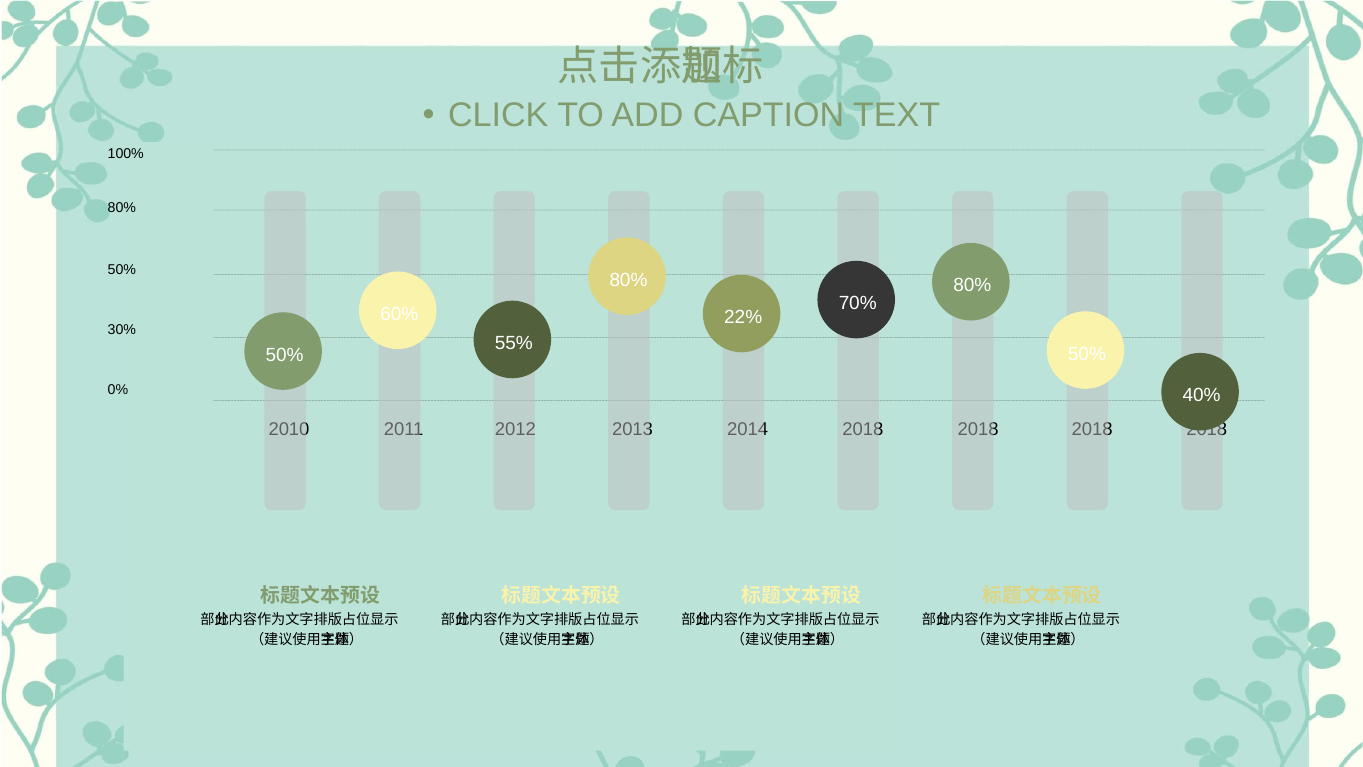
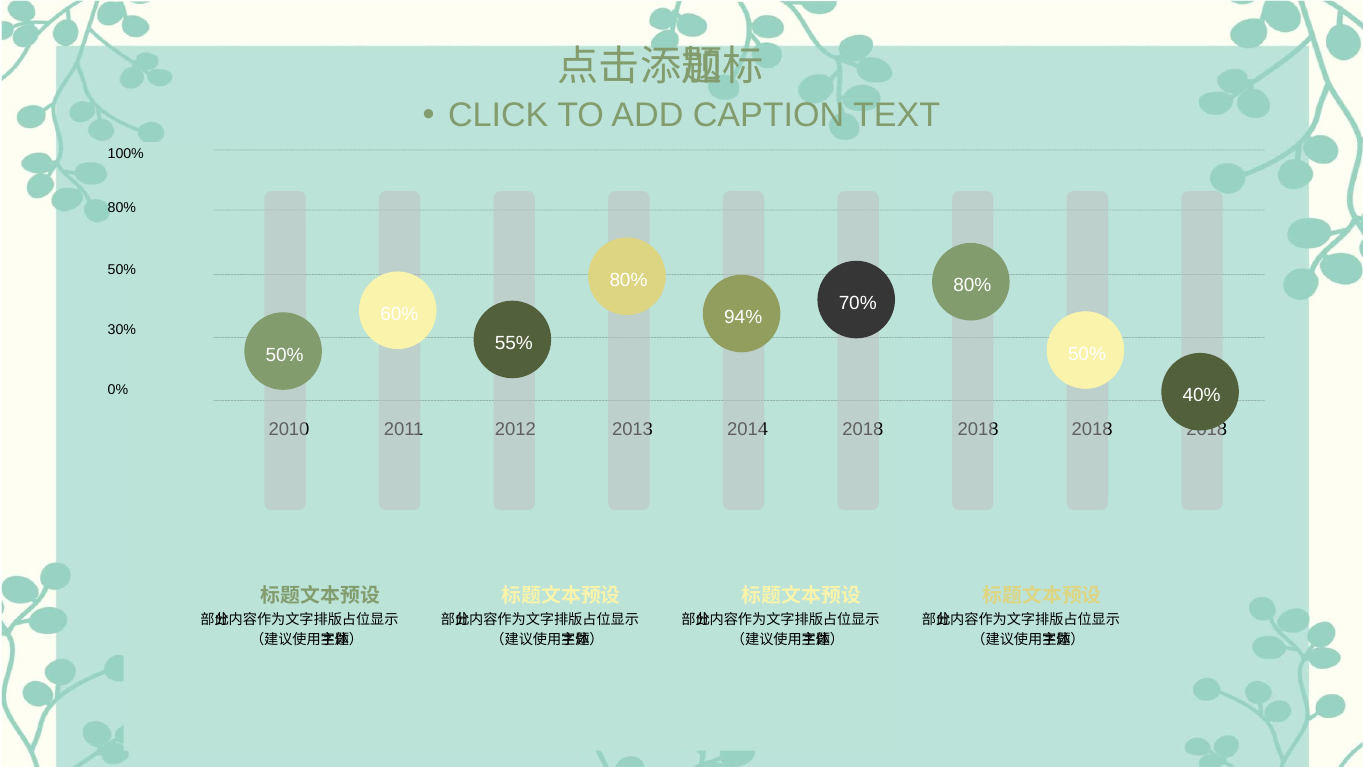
22%: 22% -> 94% (743, 317)
